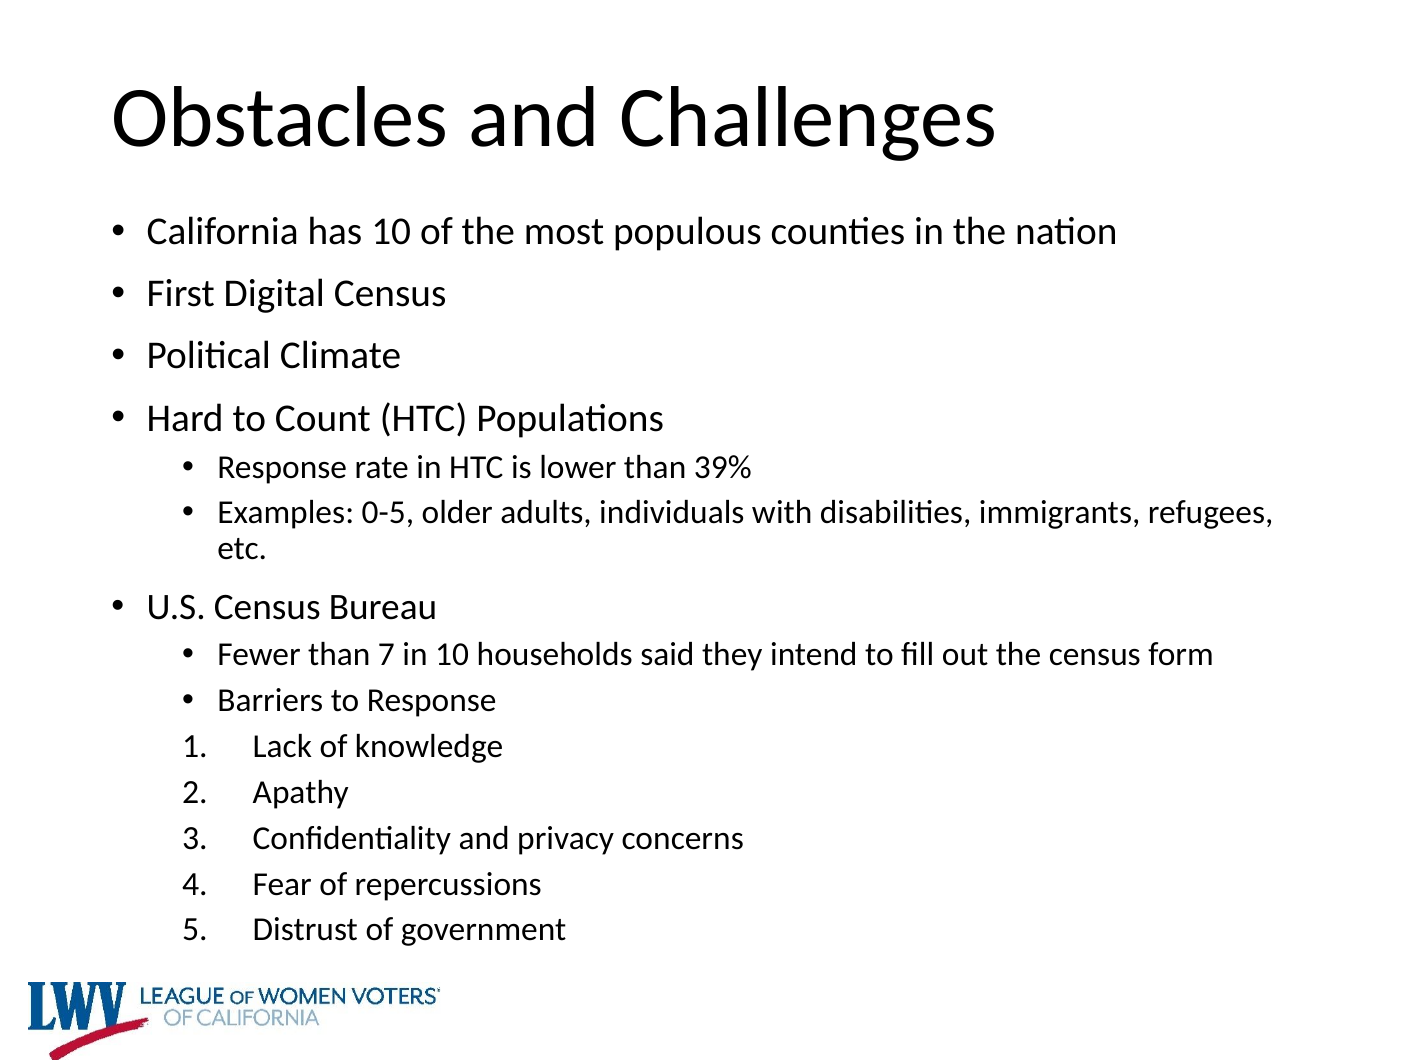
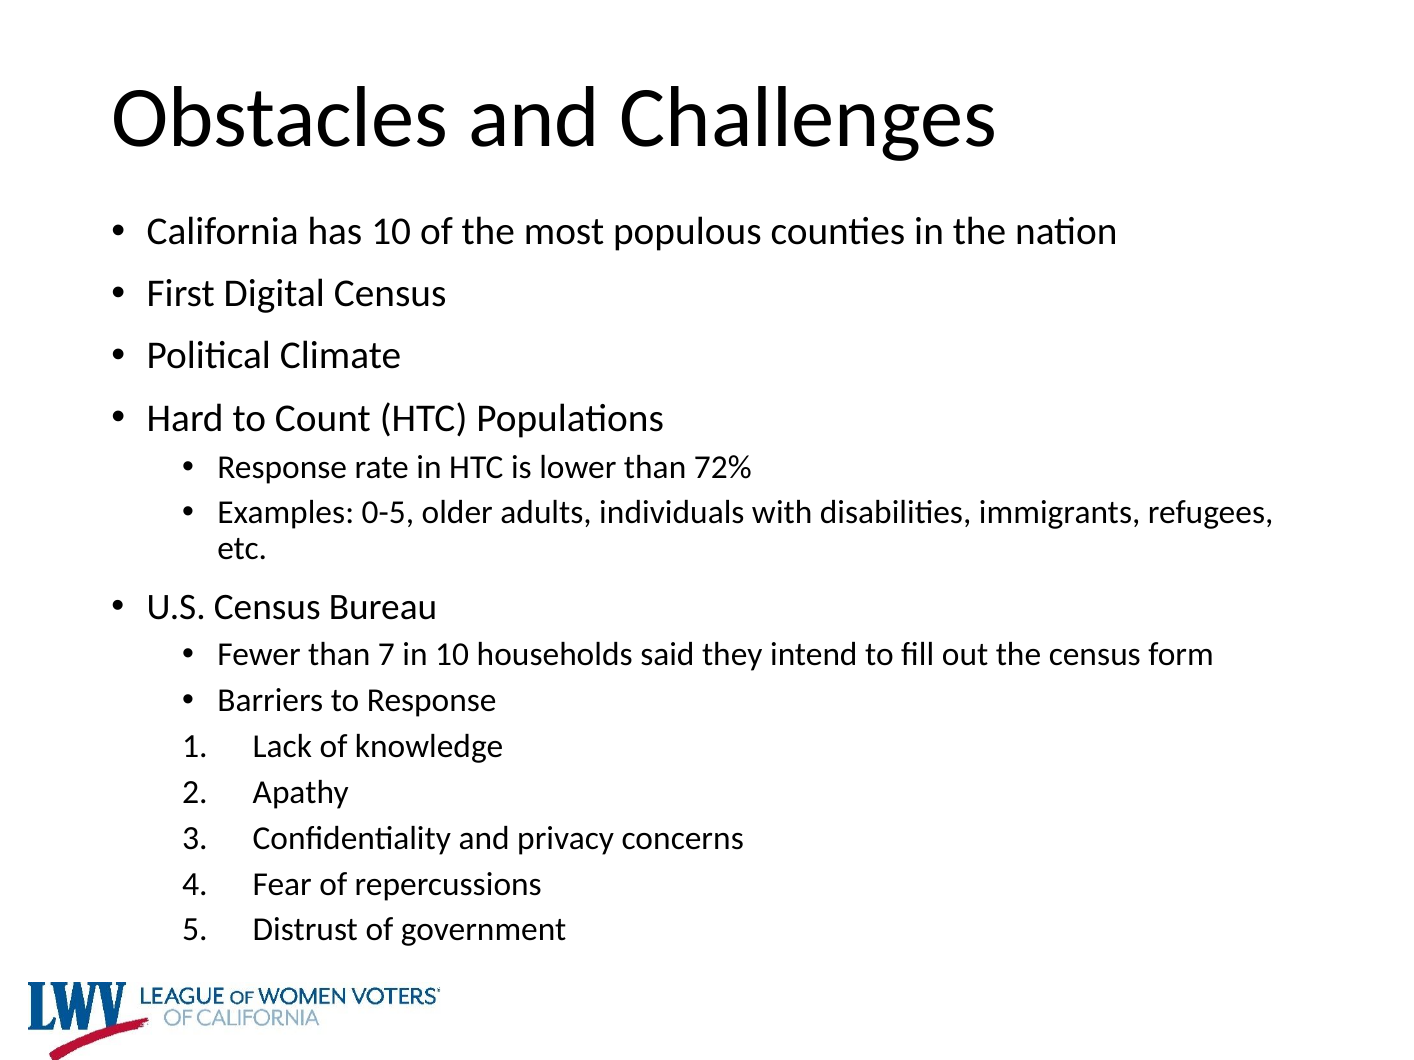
39%: 39% -> 72% (723, 467)
